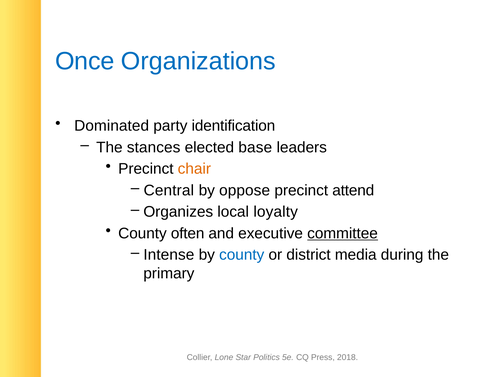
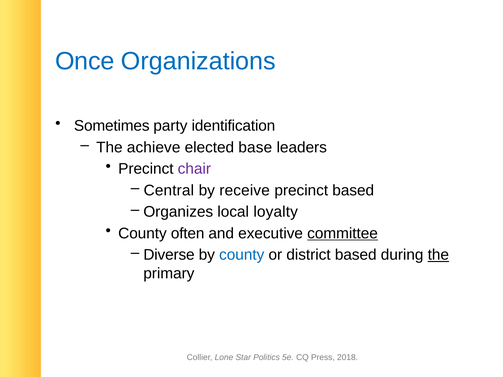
Dominated: Dominated -> Sometimes (112, 126)
stances: stances -> achieve (154, 147)
chair colour: orange -> purple (194, 169)
oppose: oppose -> receive (245, 191)
precinct attend: attend -> based (353, 191)
Intense: Intense -> Diverse (169, 255)
district media: media -> based (356, 255)
the underline: none -> present (438, 255)
